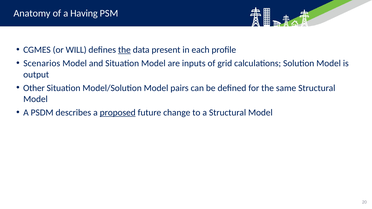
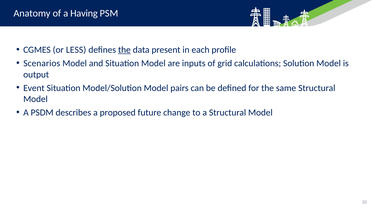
WILL: WILL -> LESS (76, 50)
Other: Other -> Event (34, 88)
proposed underline: present -> none (118, 113)
